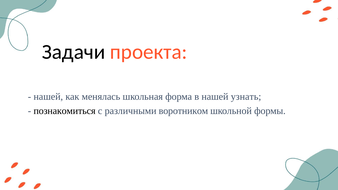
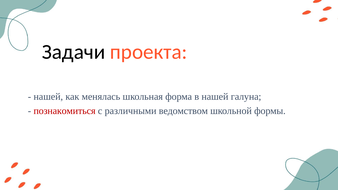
узнать: узнать -> галуна (246, 97)
познакомиться colour: black -> red (65, 111)
воротником: воротником -> ведомством (183, 111)
